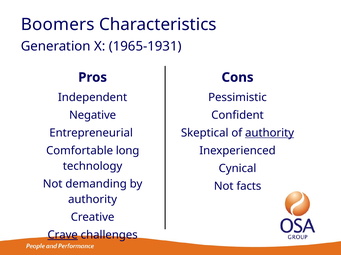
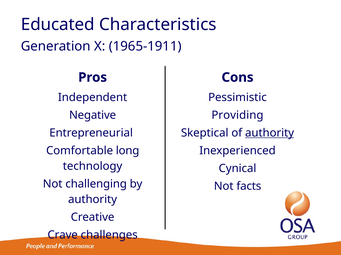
Boomers: Boomers -> Educated (58, 25)
1965-1931: 1965-1931 -> 1965-1911 (145, 46)
Confident: Confident -> Providing (237, 115)
demanding: demanding -> challenging (96, 184)
Crave underline: present -> none (63, 235)
